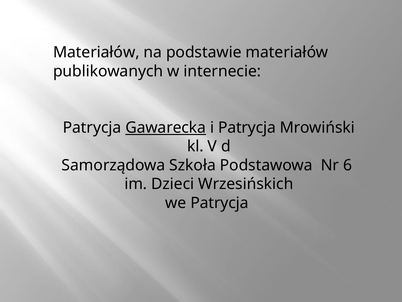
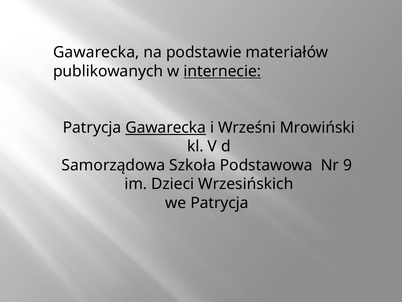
Materiałów: Materiałów -> Gawarecka (96, 52)
internecie underline: none -> present (222, 71)
i Patrycja: Patrycja -> Wrześni (247, 127)
6: 6 -> 9 (348, 165)
